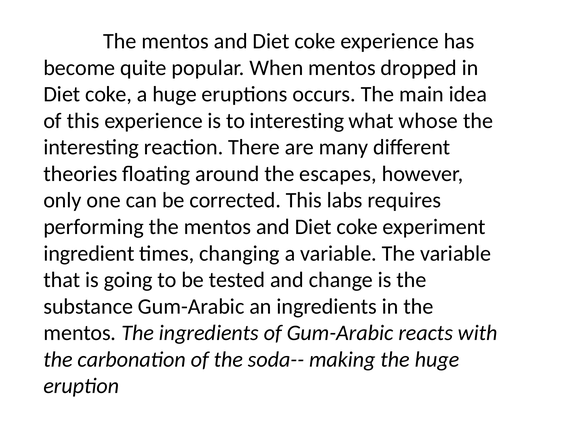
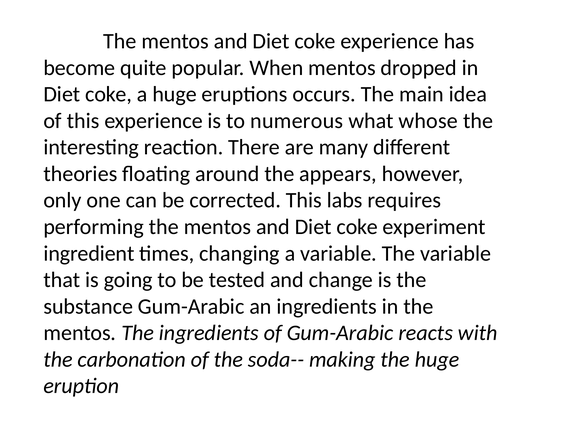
to interesting: interesting -> numerous (297, 121)
escapes: escapes -> appears (338, 174)
